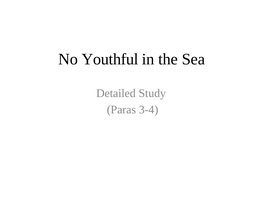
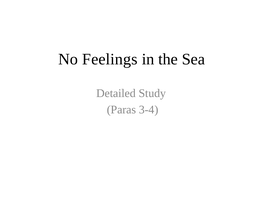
Youthful: Youthful -> Feelings (110, 59)
